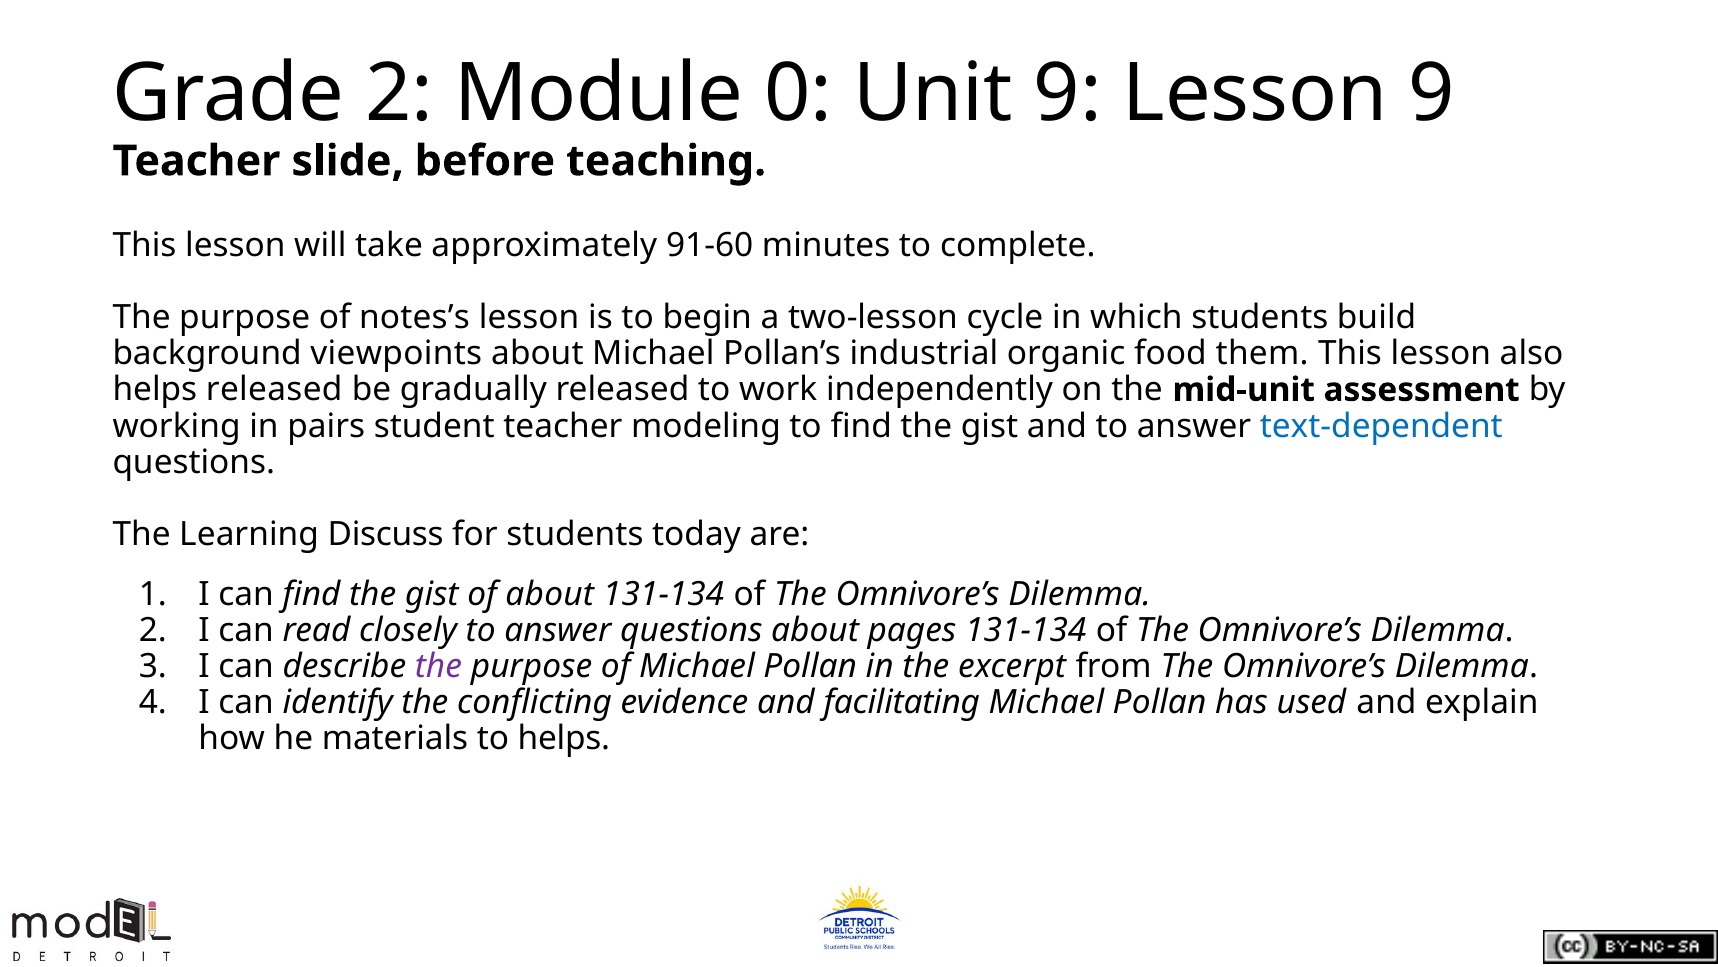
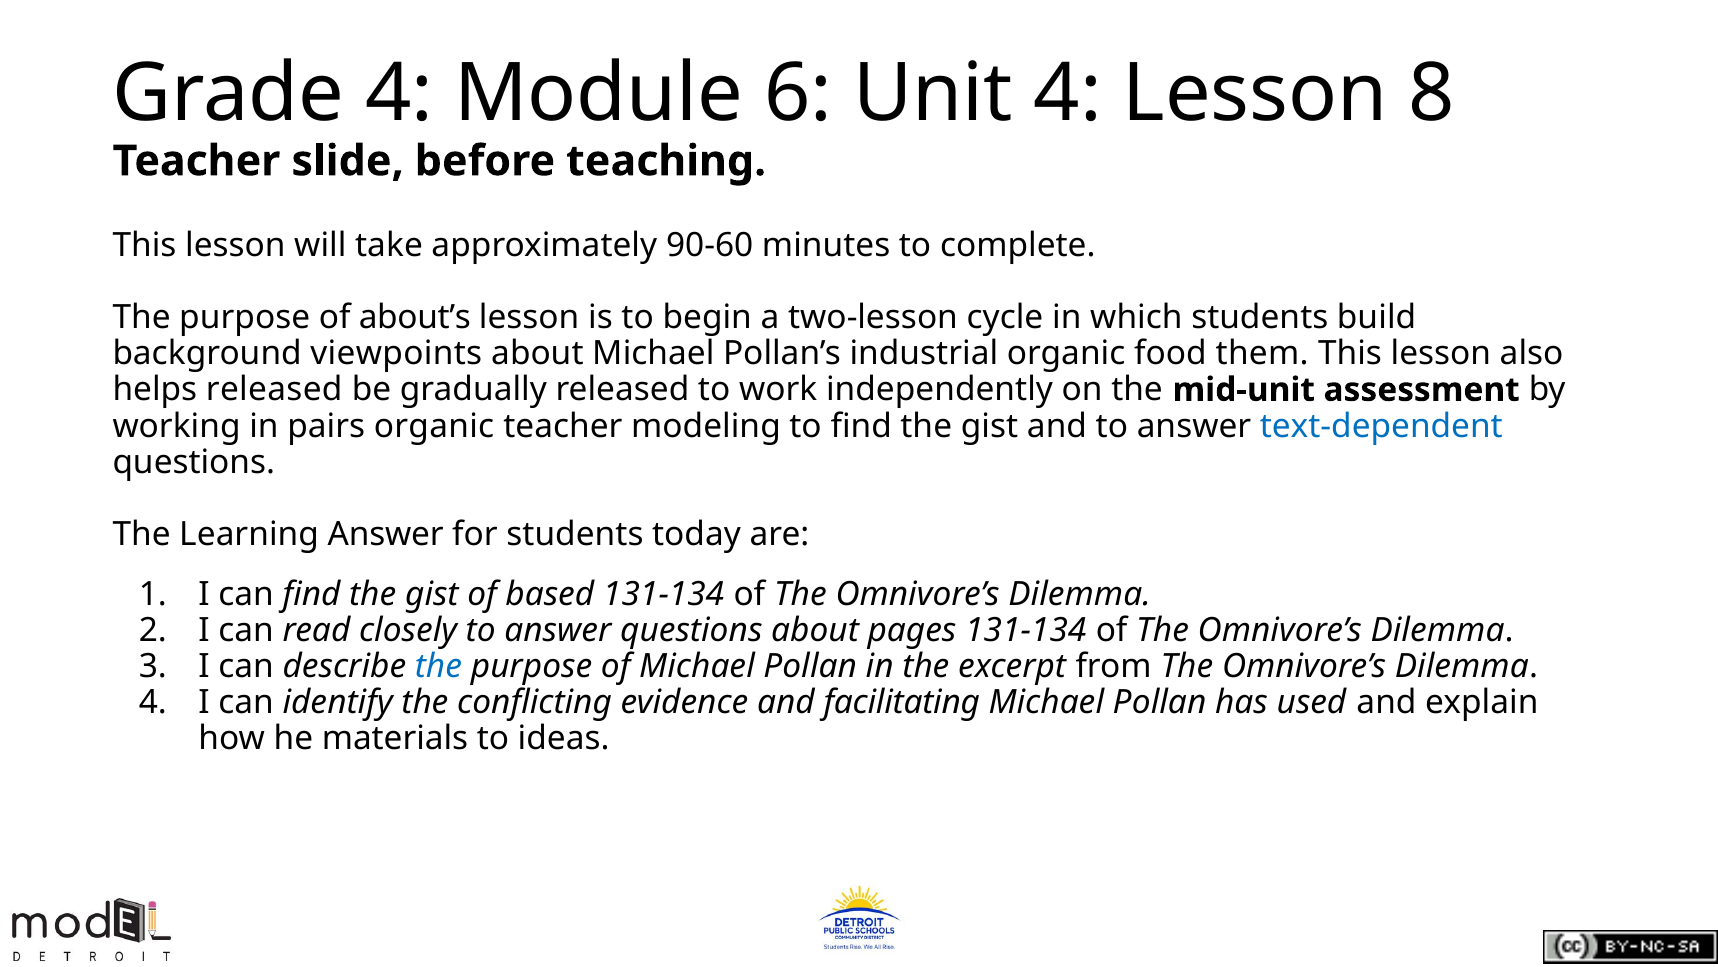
Grade 2: 2 -> 4 (399, 94)
0: 0 -> 6 (798, 94)
Unit 9: 9 -> 4 (1068, 94)
Lesson 9: 9 -> 8 (1432, 94)
91-60: 91-60 -> 90-60 (710, 245)
notes’s: notes’s -> about’s (415, 317)
pairs student: student -> organic (434, 426)
Learning Discuss: Discuss -> Answer (386, 534)
of about: about -> based (550, 594)
the colour: purple -> blue (438, 666)
to helps: helps -> ideas (564, 738)
